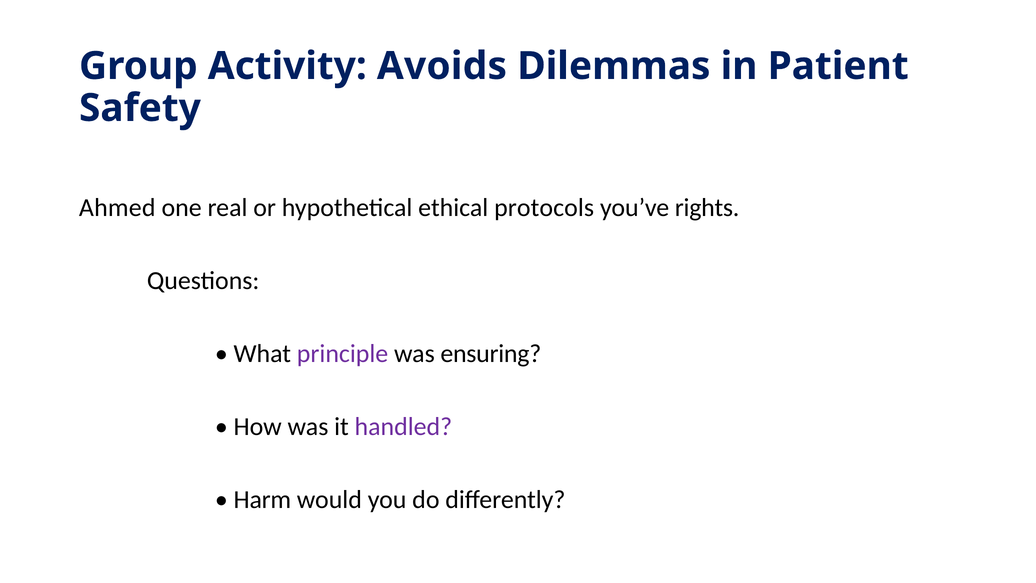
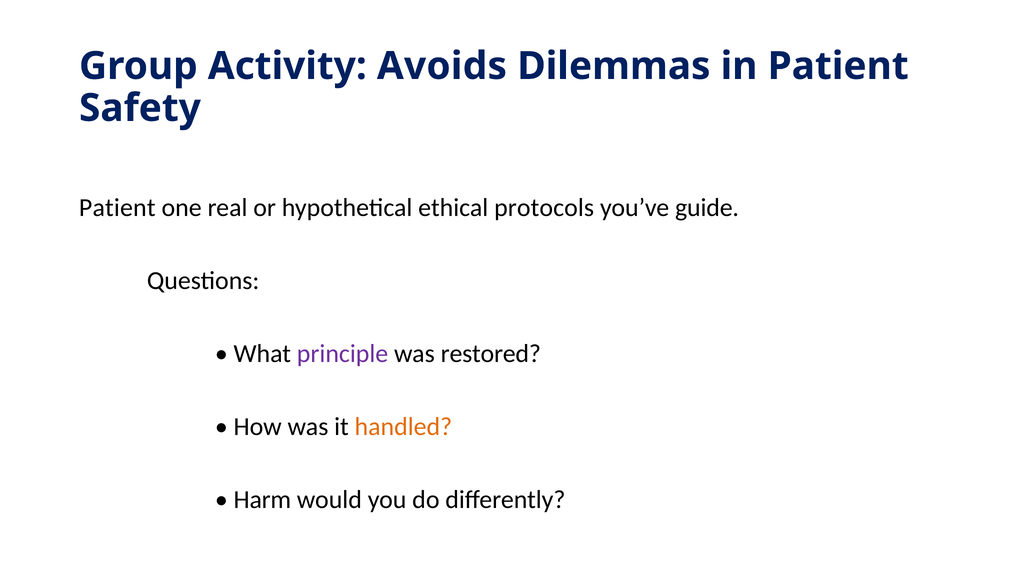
Ahmed: Ahmed -> Patient (117, 207)
rights: rights -> guide (707, 207)
ensuring: ensuring -> restored (491, 353)
handled colour: purple -> orange (403, 426)
